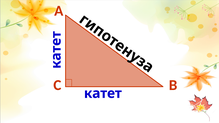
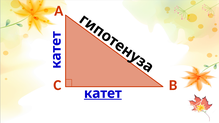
катет underline: none -> present (103, 94)
